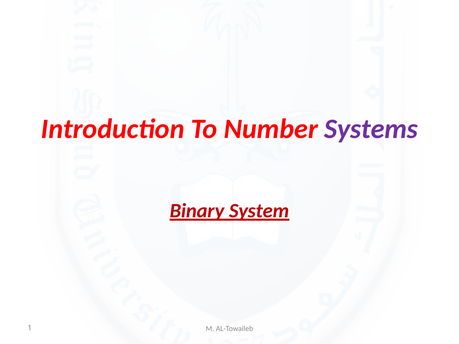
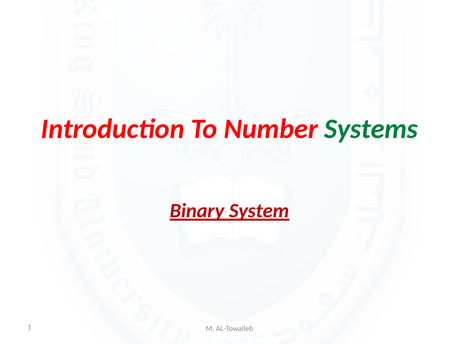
Systems colour: purple -> green (371, 129)
